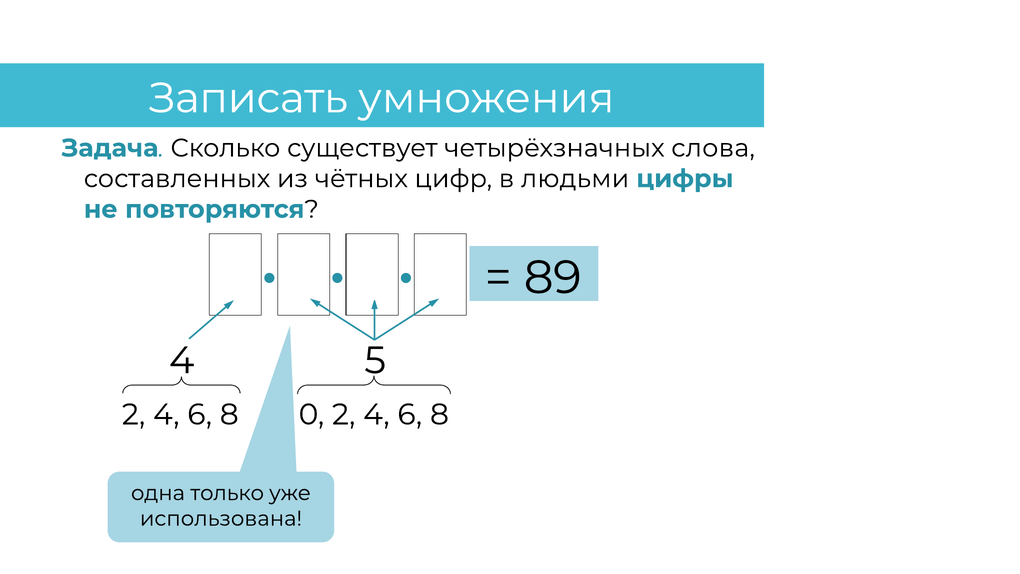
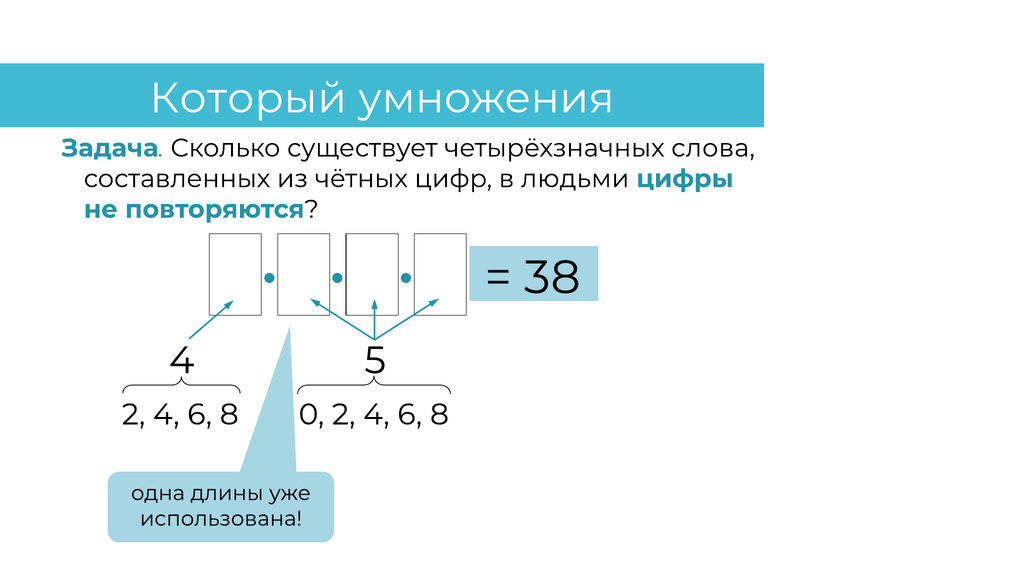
Записать: Записать -> Который (248, 98)
89: 89 -> 38 (552, 278)
только: только -> длины (227, 493)
